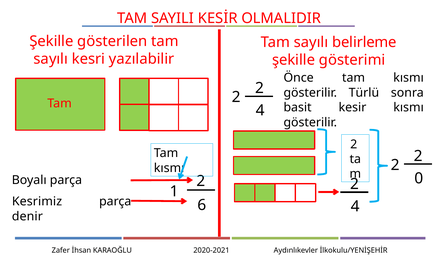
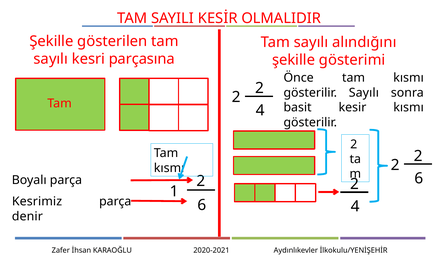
belirleme: belirleme -> alındığını (364, 42)
yazılabilir: yazılabilir -> parçasına (142, 59)
gösterilir Türlü: Türlü -> Sayılı (364, 93)
0: 0 -> 6 (419, 179)
